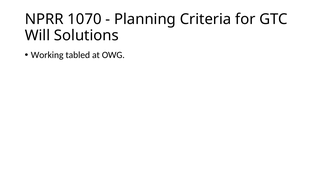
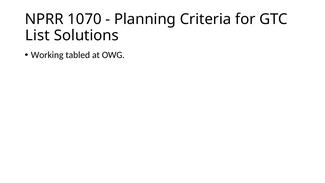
Will: Will -> List (37, 35)
